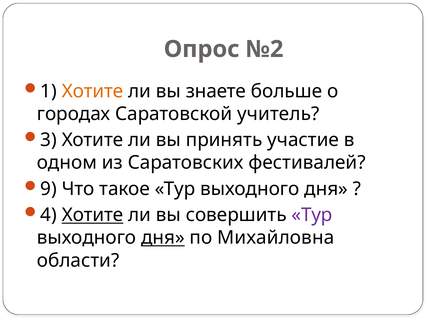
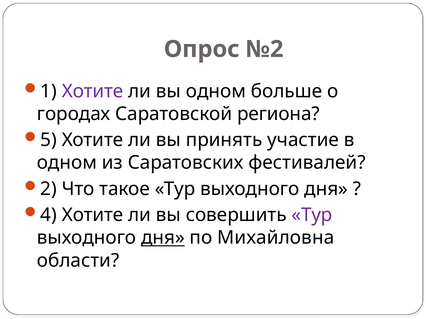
Хотите colour: orange -> purple (92, 91)
вы знаете: знаете -> одном (216, 91)
учитель: учитель -> региона (278, 114)
3: 3 -> 5 (49, 140)
9: 9 -> 2 (49, 189)
Хотите underline: present -> none (92, 215)
